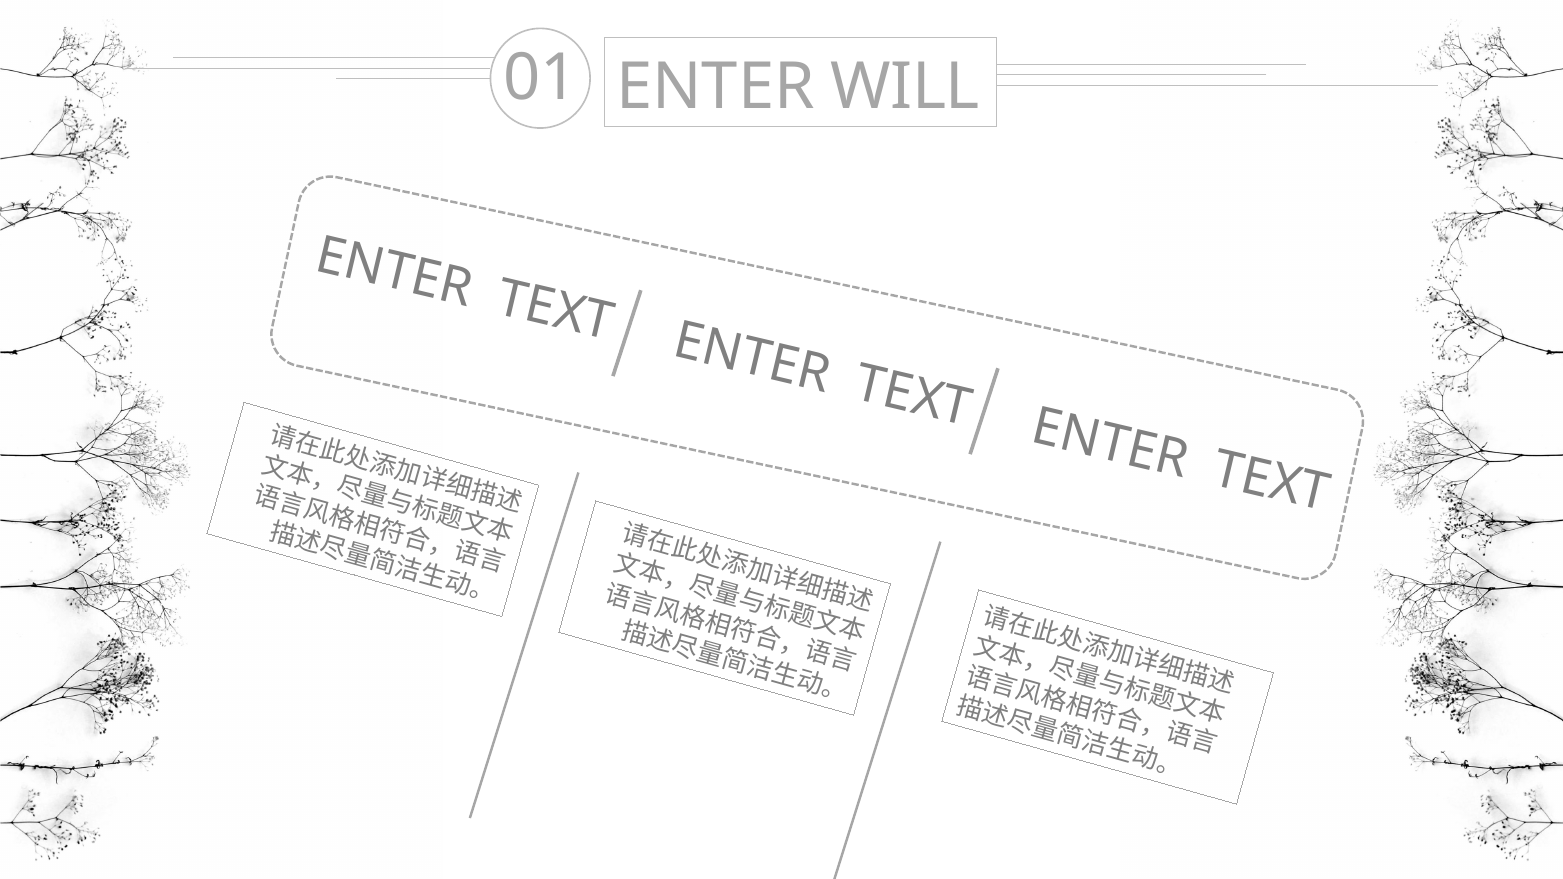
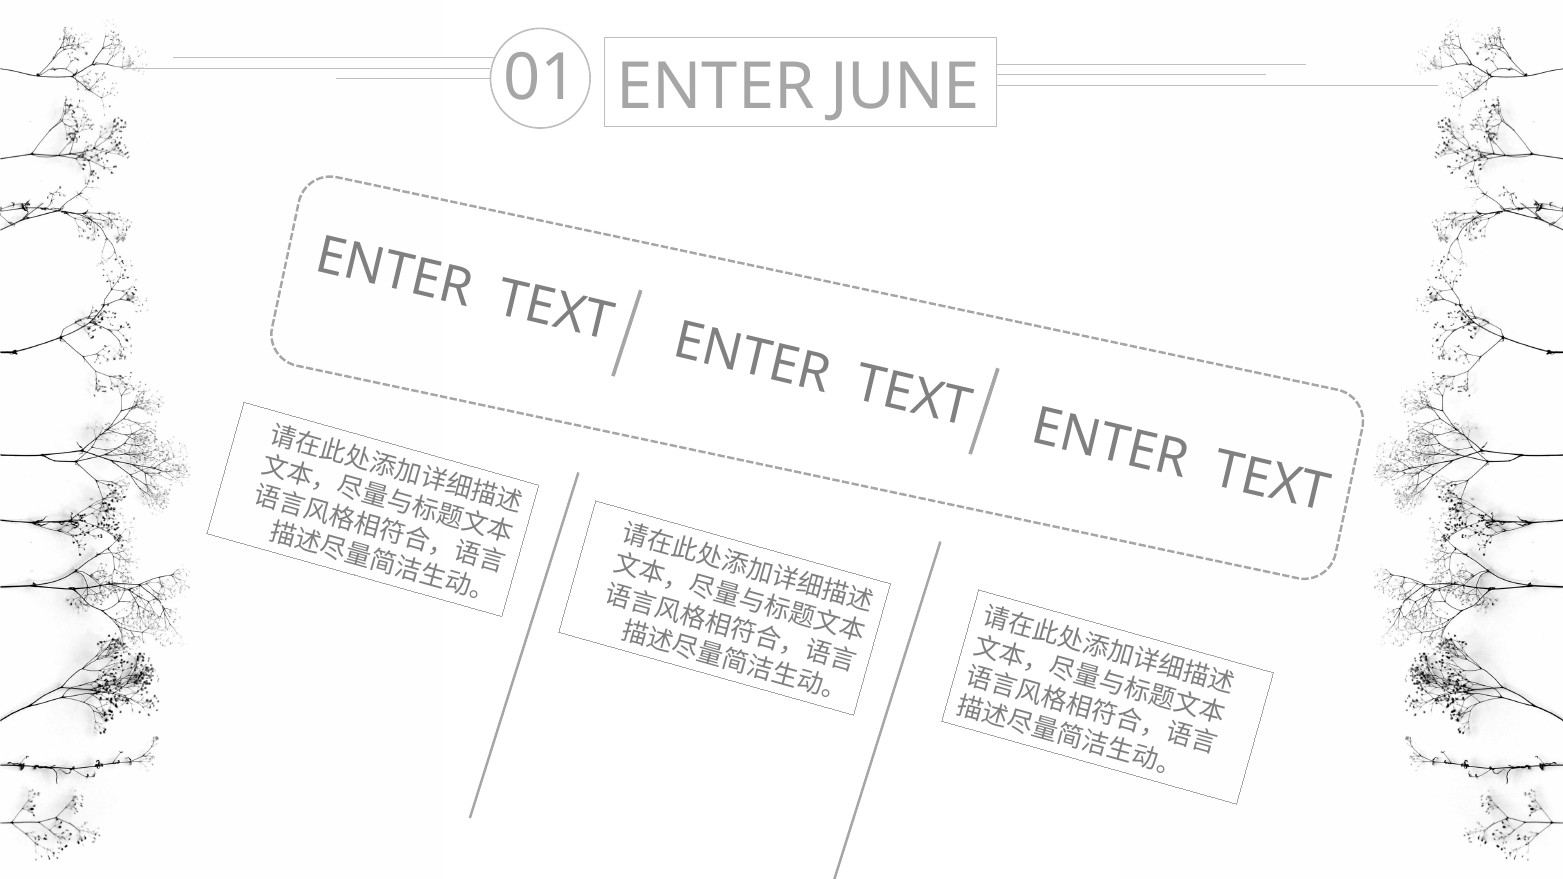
WILL: WILL -> JUNE (905, 87)
